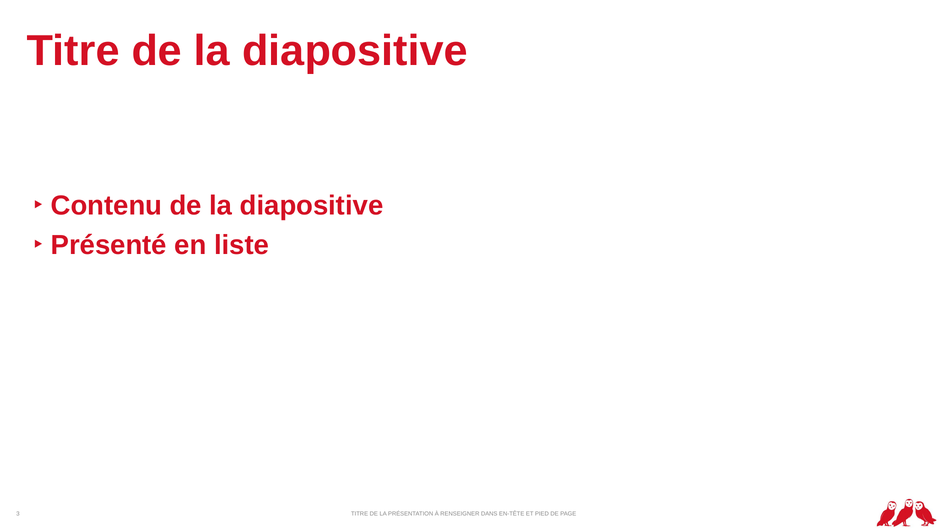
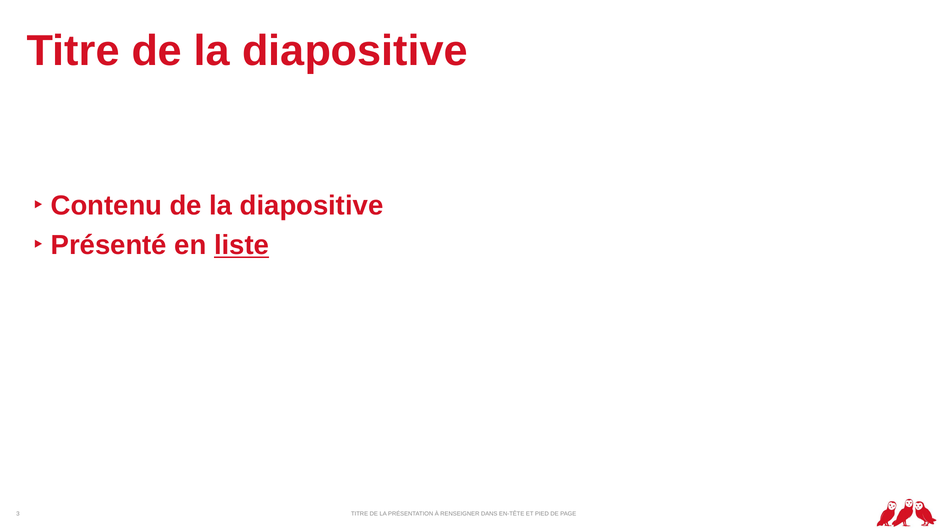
liste underline: none -> present (242, 245)
